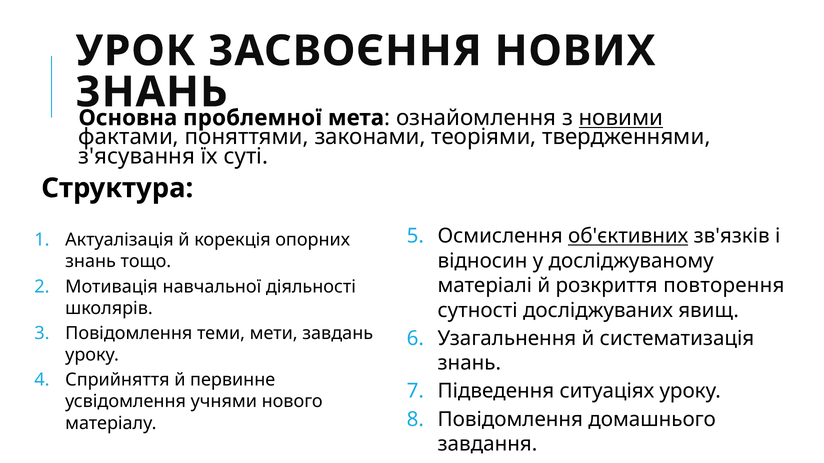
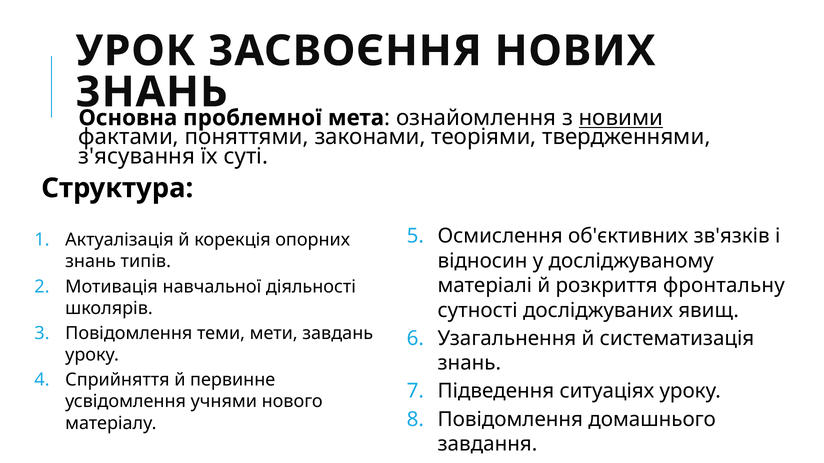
об'єктивних underline: present -> none (628, 236)
тощо: тощо -> типів (146, 262)
повторення: повторення -> фронтальну (724, 286)
